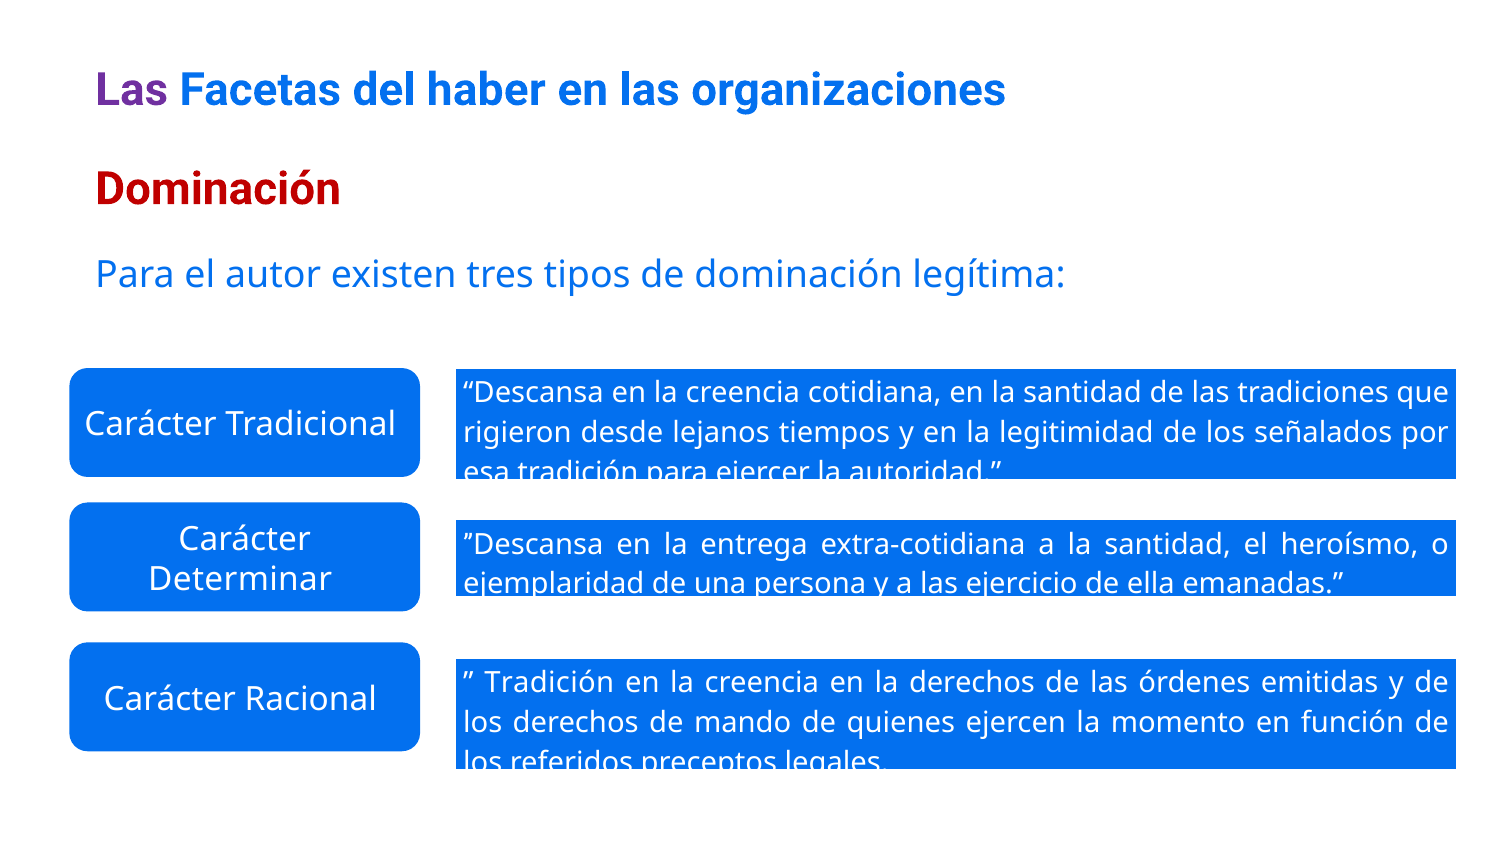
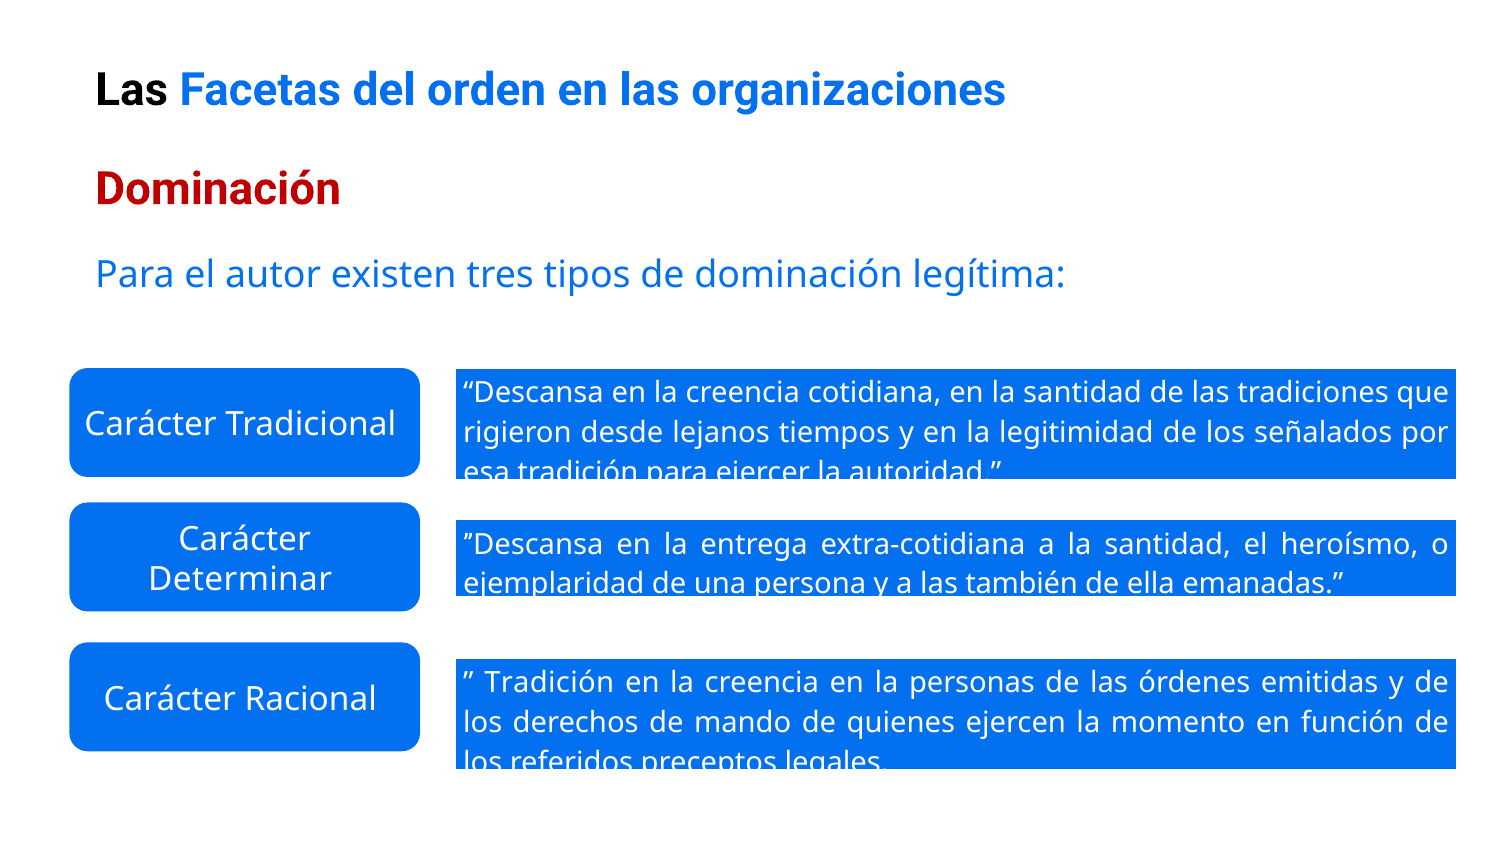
Las colour: purple -> black (132, 90)
haber: haber -> orden (486, 90)
ejercicio: ejercicio -> también (1022, 584)
la derechos: derechos -> personas (972, 683)
